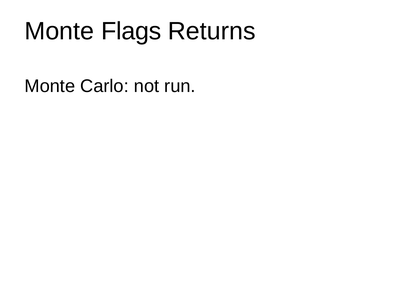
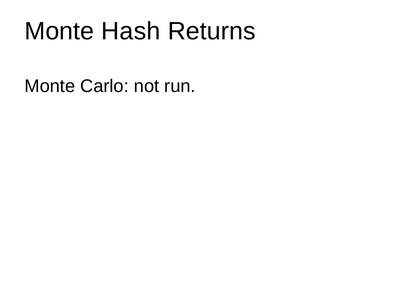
Flags: Flags -> Hash (131, 31)
